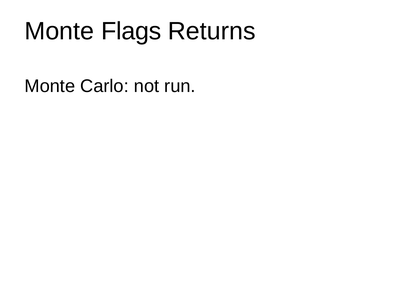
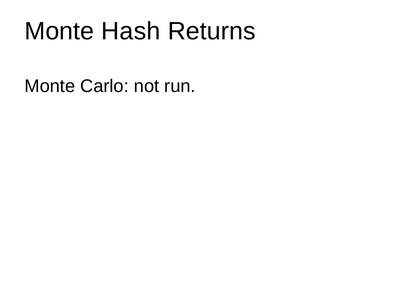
Flags: Flags -> Hash (131, 31)
